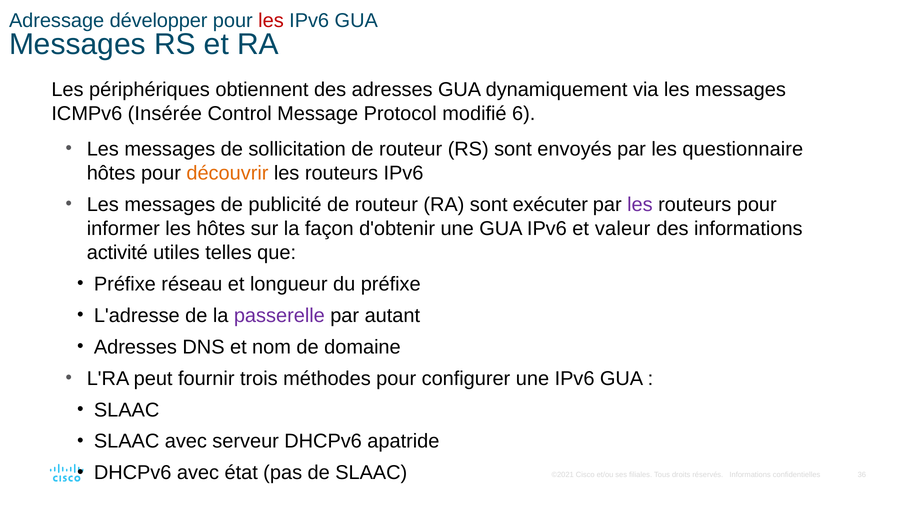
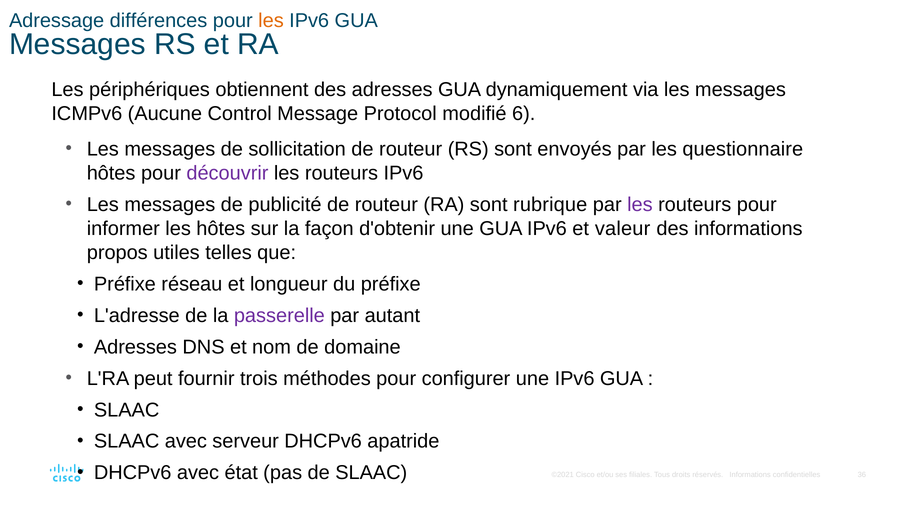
développer: développer -> différences (159, 21)
les colour: red -> orange (271, 21)
Insérée: Insérée -> Aucune (165, 114)
découvrir colour: orange -> purple (227, 173)
exécuter: exécuter -> rubrique (550, 205)
activité: activité -> propos (117, 253)
